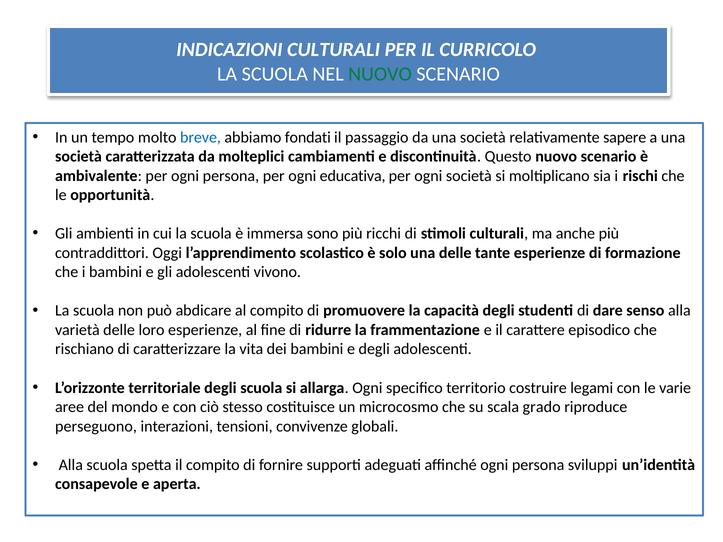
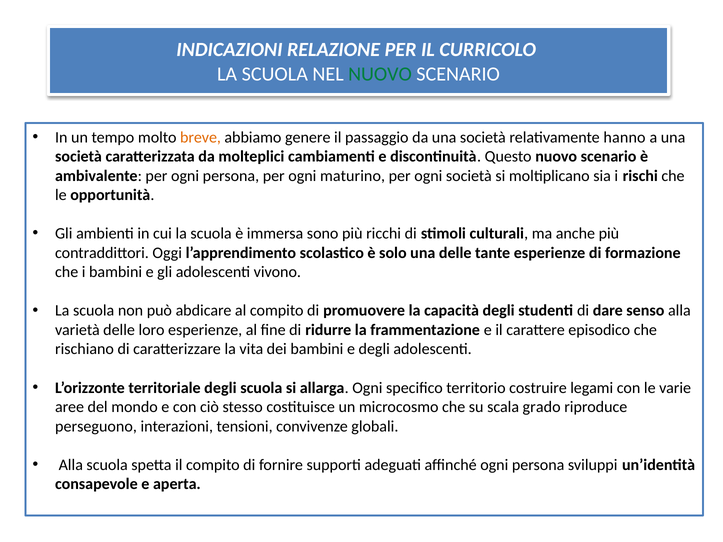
INDICAZIONI CULTURALI: CULTURALI -> RELAZIONE (334, 50)
breve colour: blue -> orange (201, 137)
fondati: fondati -> genere (308, 137)
sapere: sapere -> hanno (625, 137)
educativa: educativa -> maturino (353, 176)
